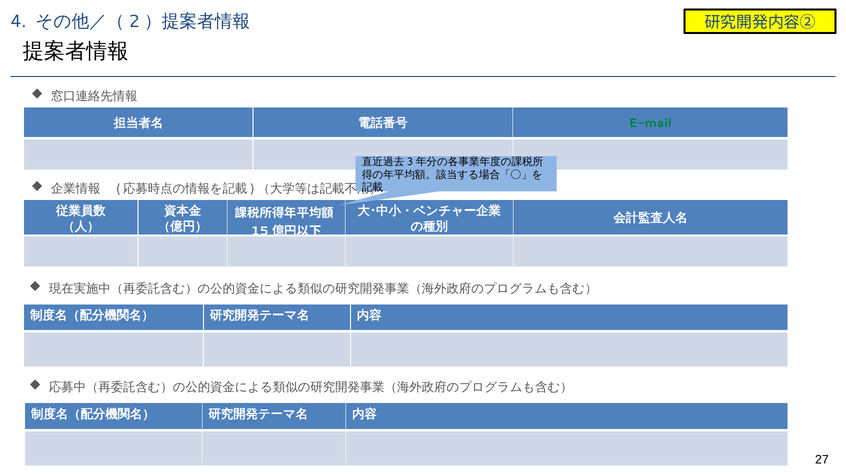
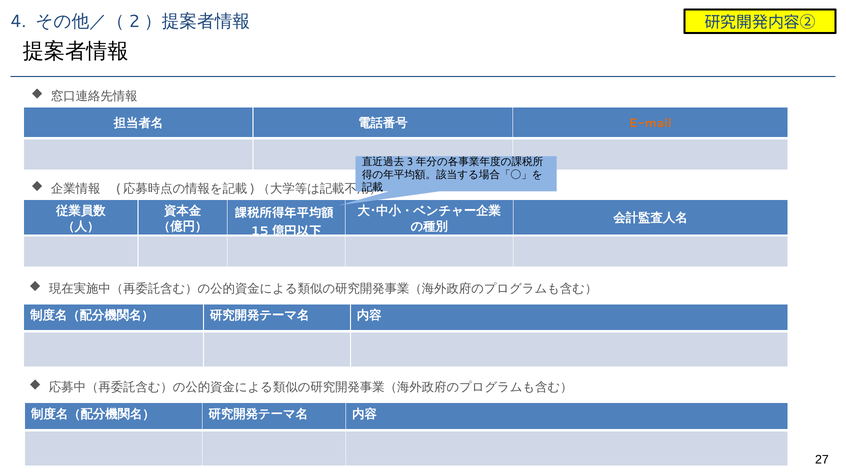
E-mail colour: green -> orange (650, 123)
